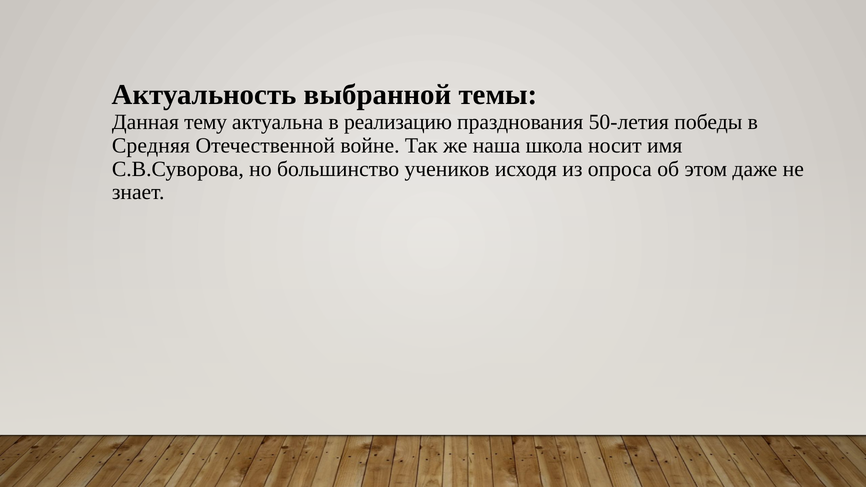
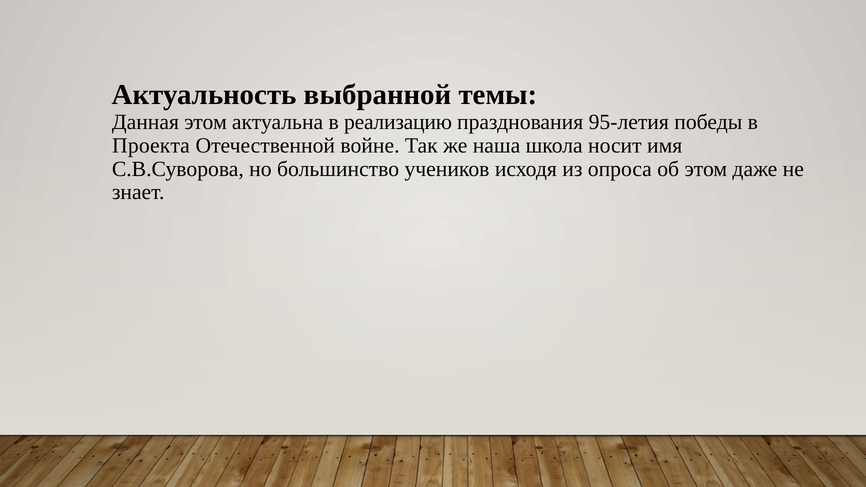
Данная тему: тему -> этом (206, 122)
50-летия: 50-летия -> 95-летия (629, 122)
Средняя: Средняя -> Проекта (151, 146)
